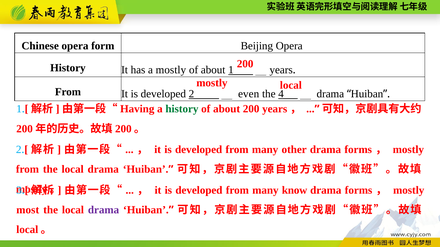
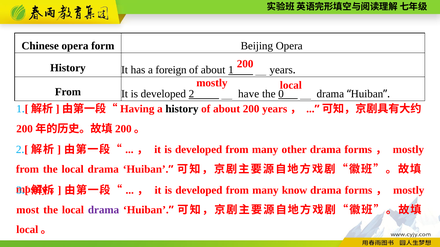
a mostly: mostly -> foreign (171, 70)
even: even -> have (249, 94)
4: 4 -> 0 (281, 94)
history colour: green -> black (182, 109)
